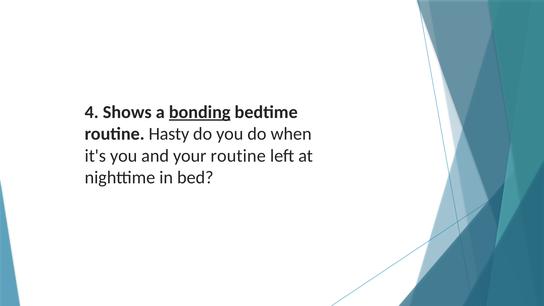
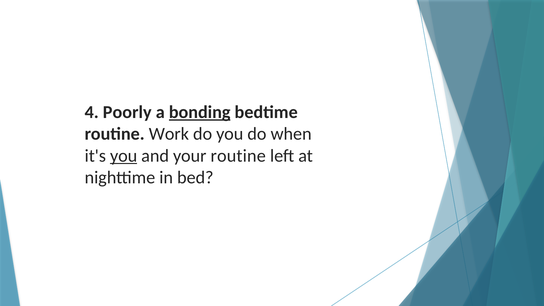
Shows: Shows -> Poorly (127, 112)
Hasty: Hasty -> Work (169, 134)
you underline: none -> present (124, 156)
